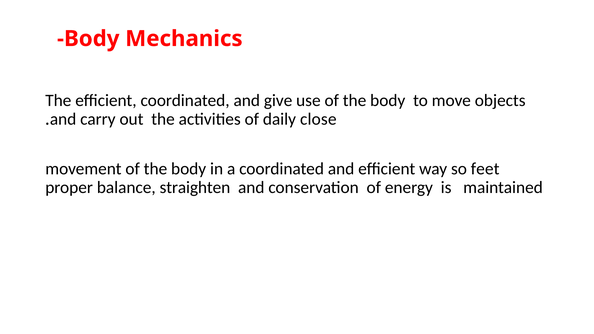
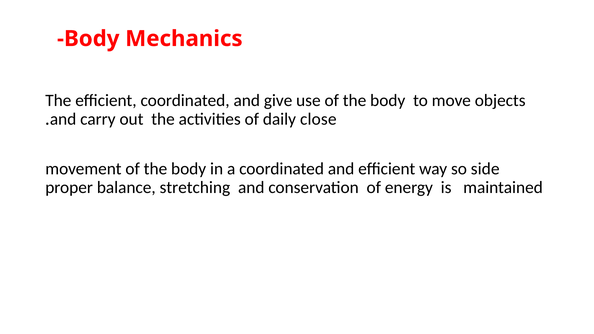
feet: feet -> side (485, 169)
straighten: straighten -> stretching (195, 188)
